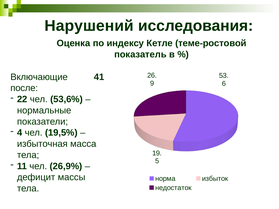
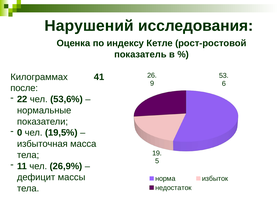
теме-ростовой: теме-ростовой -> рост-ростовой (211, 43)
Включающие: Включающие -> Килограммах (39, 77)
4: 4 -> 0 (20, 133)
